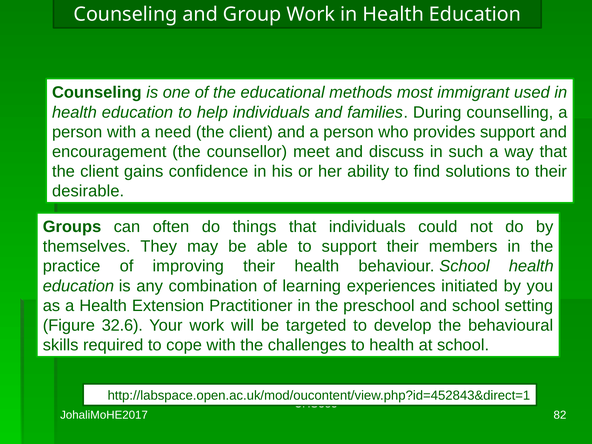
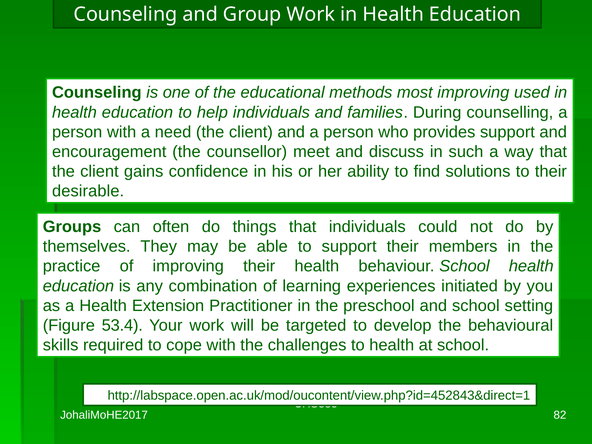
most immigrant: immigrant -> improving (473, 93)
32.6: 32.6 -> 53.4 (122, 325)
